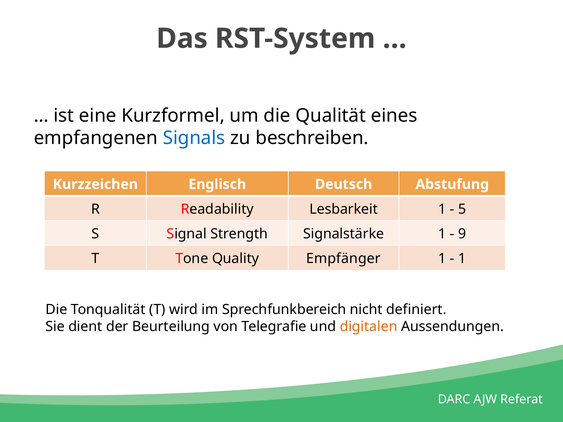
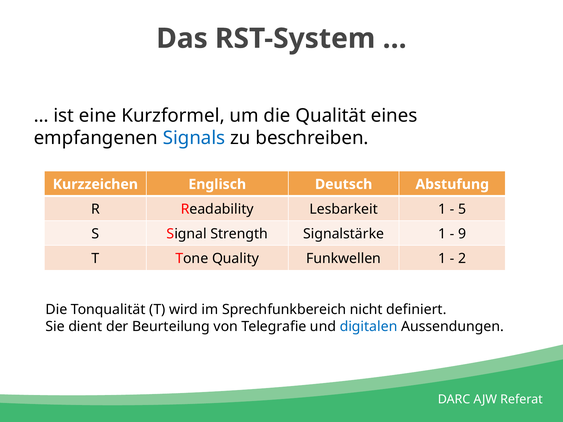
Empfänger: Empfänger -> Funkwellen (344, 259)
1: 1 -> 2 (462, 259)
digitalen colour: orange -> blue (369, 327)
